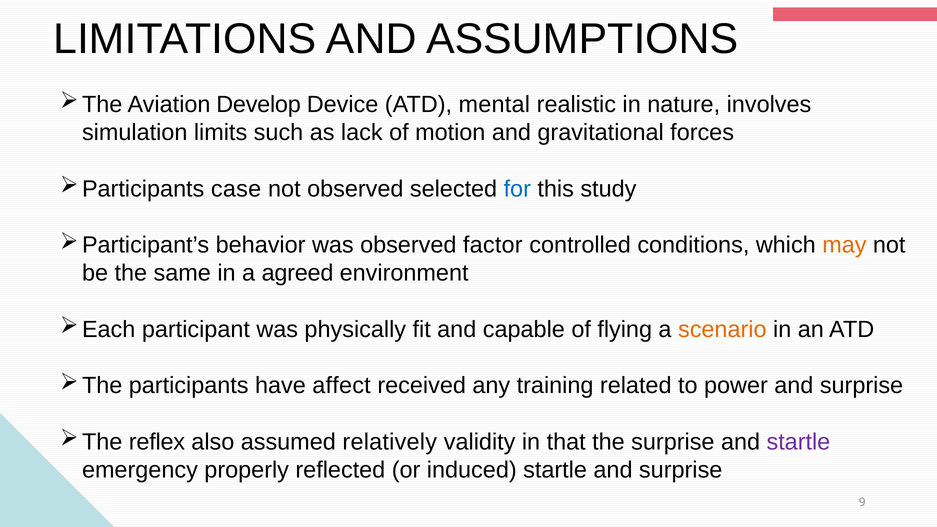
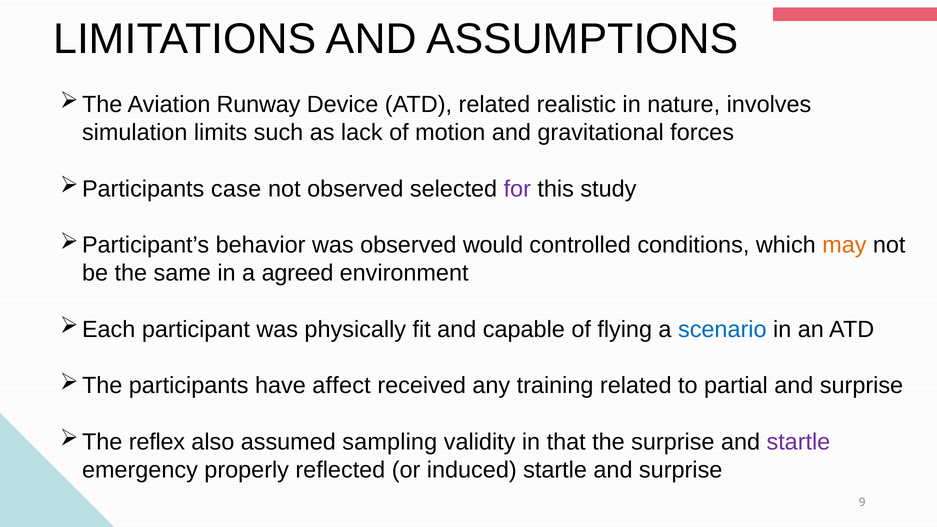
Develop: Develop -> Runway (259, 105)
ATD mental: mental -> related (494, 105)
for colour: blue -> purple (517, 189)
factor: factor -> would (493, 245)
scenario colour: orange -> blue (722, 329)
power: power -> partial (736, 386)
relatively: relatively -> sampling (390, 442)
